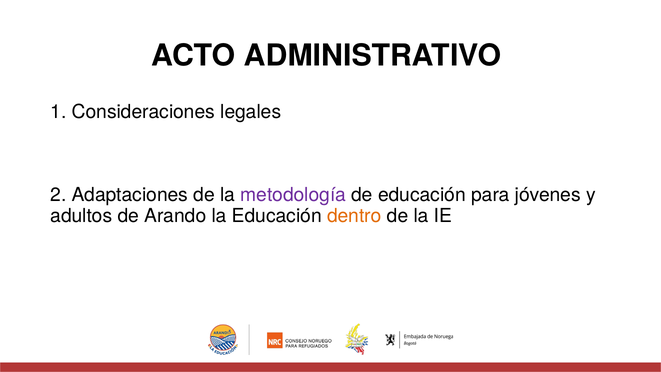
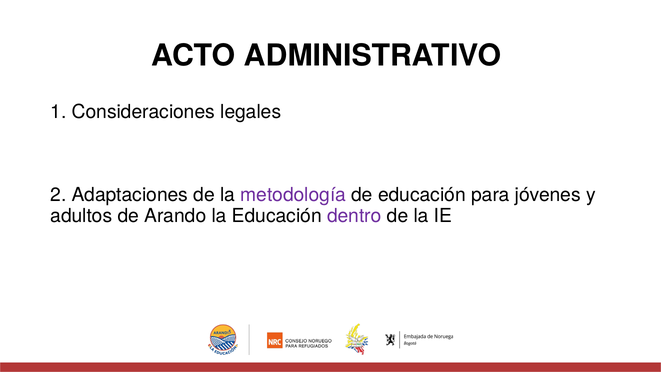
dentro colour: orange -> purple (354, 216)
